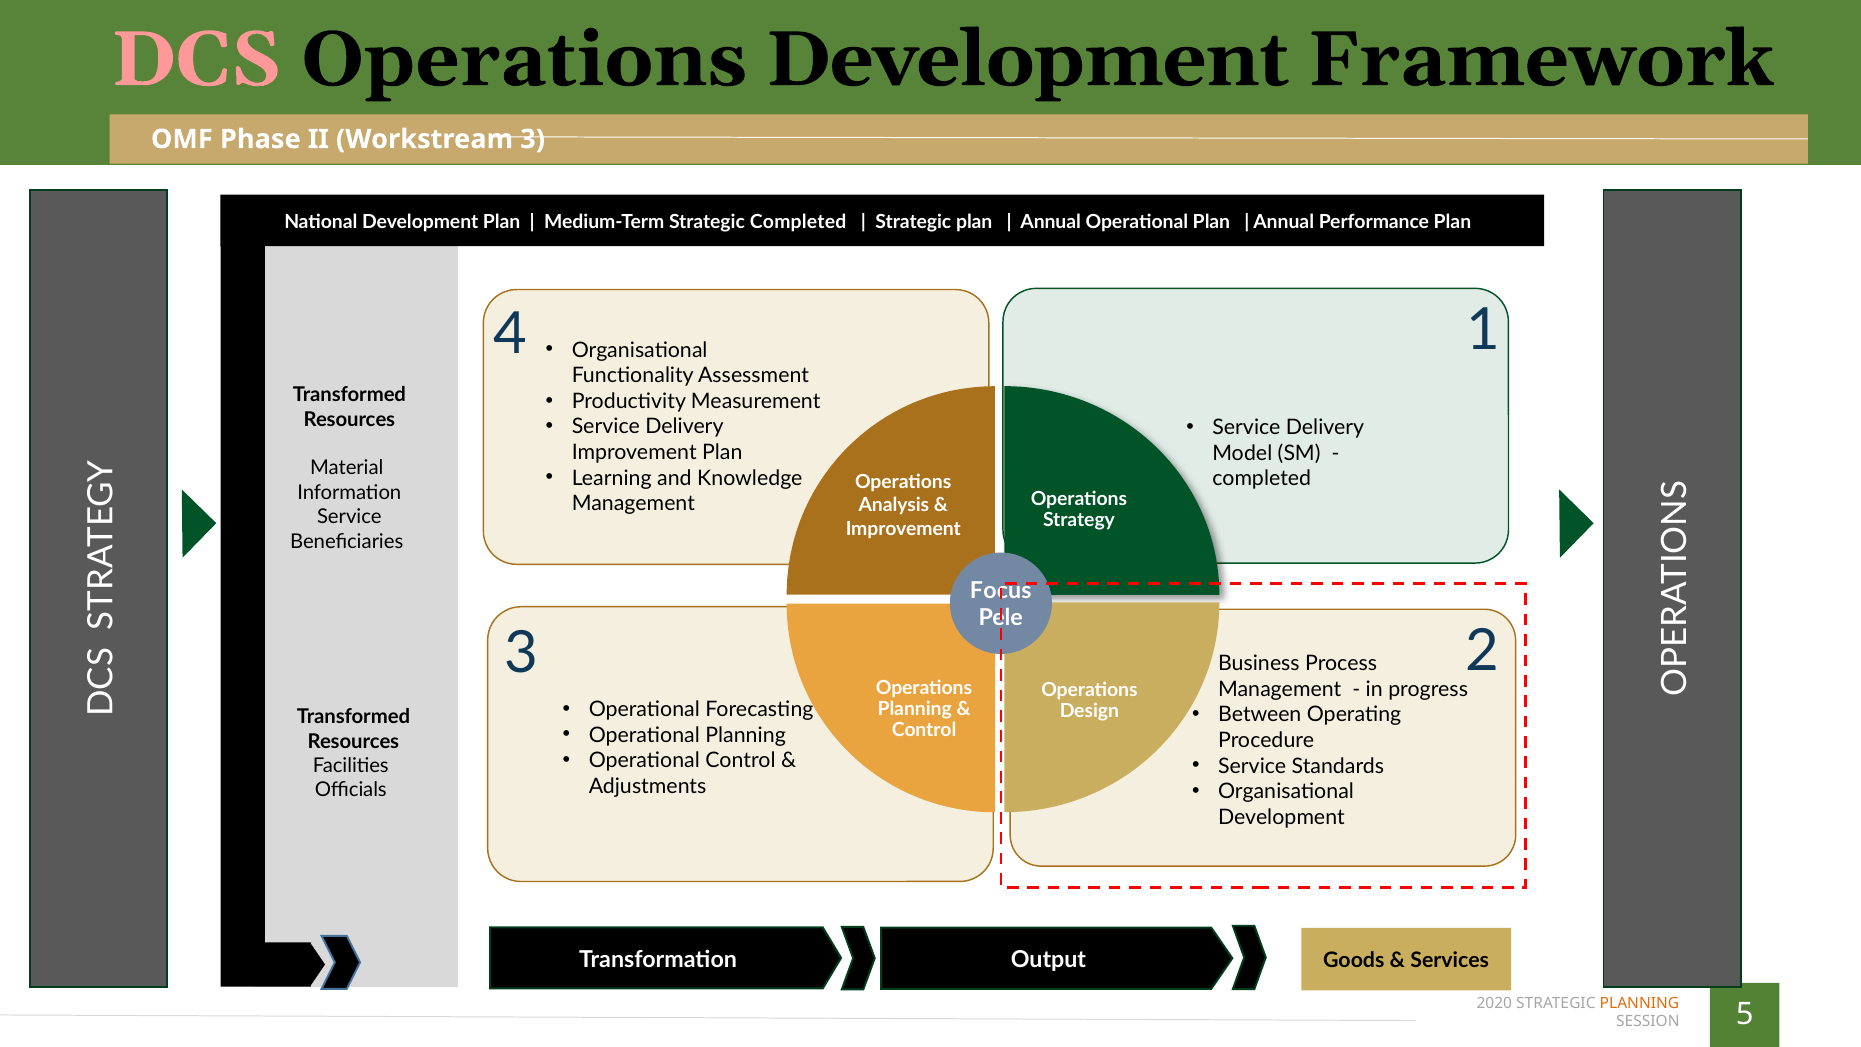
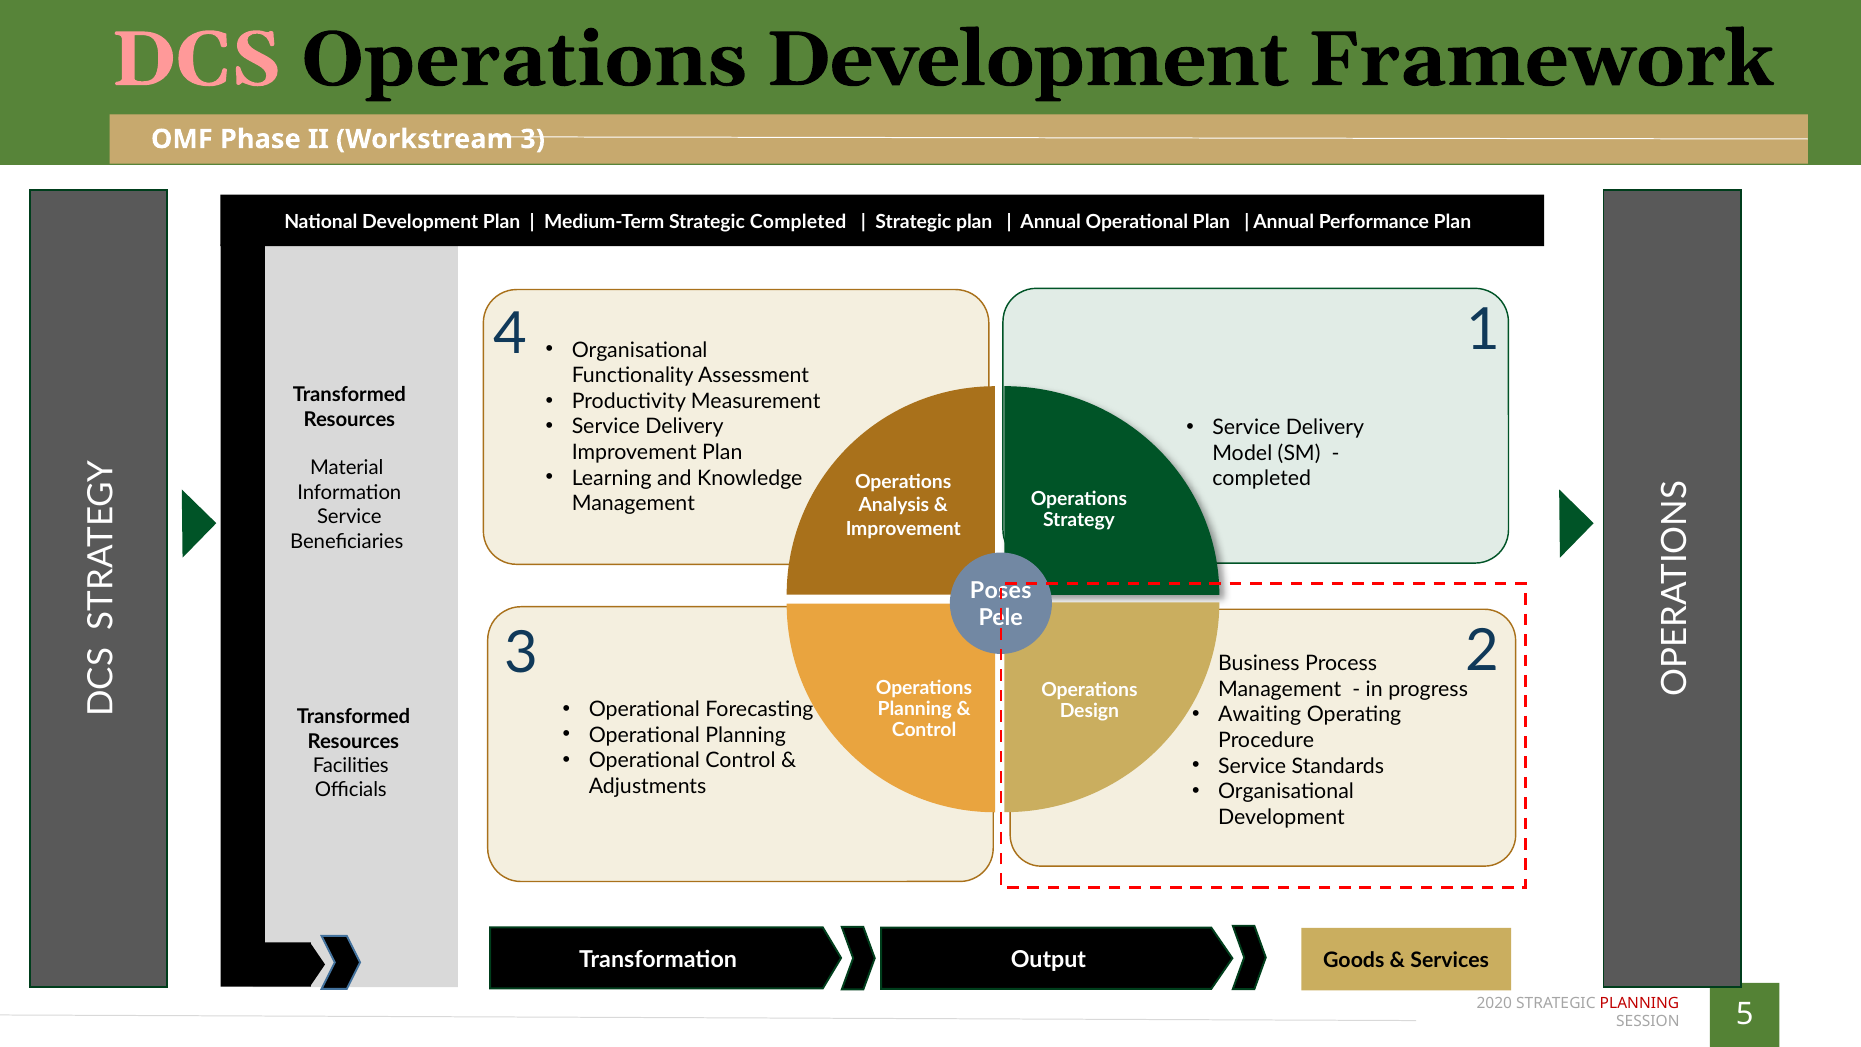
Focus: Focus -> Poses (1001, 590)
Between: Between -> Awaiting (1260, 715)
PLANNING colour: orange -> red (1639, 1003)
